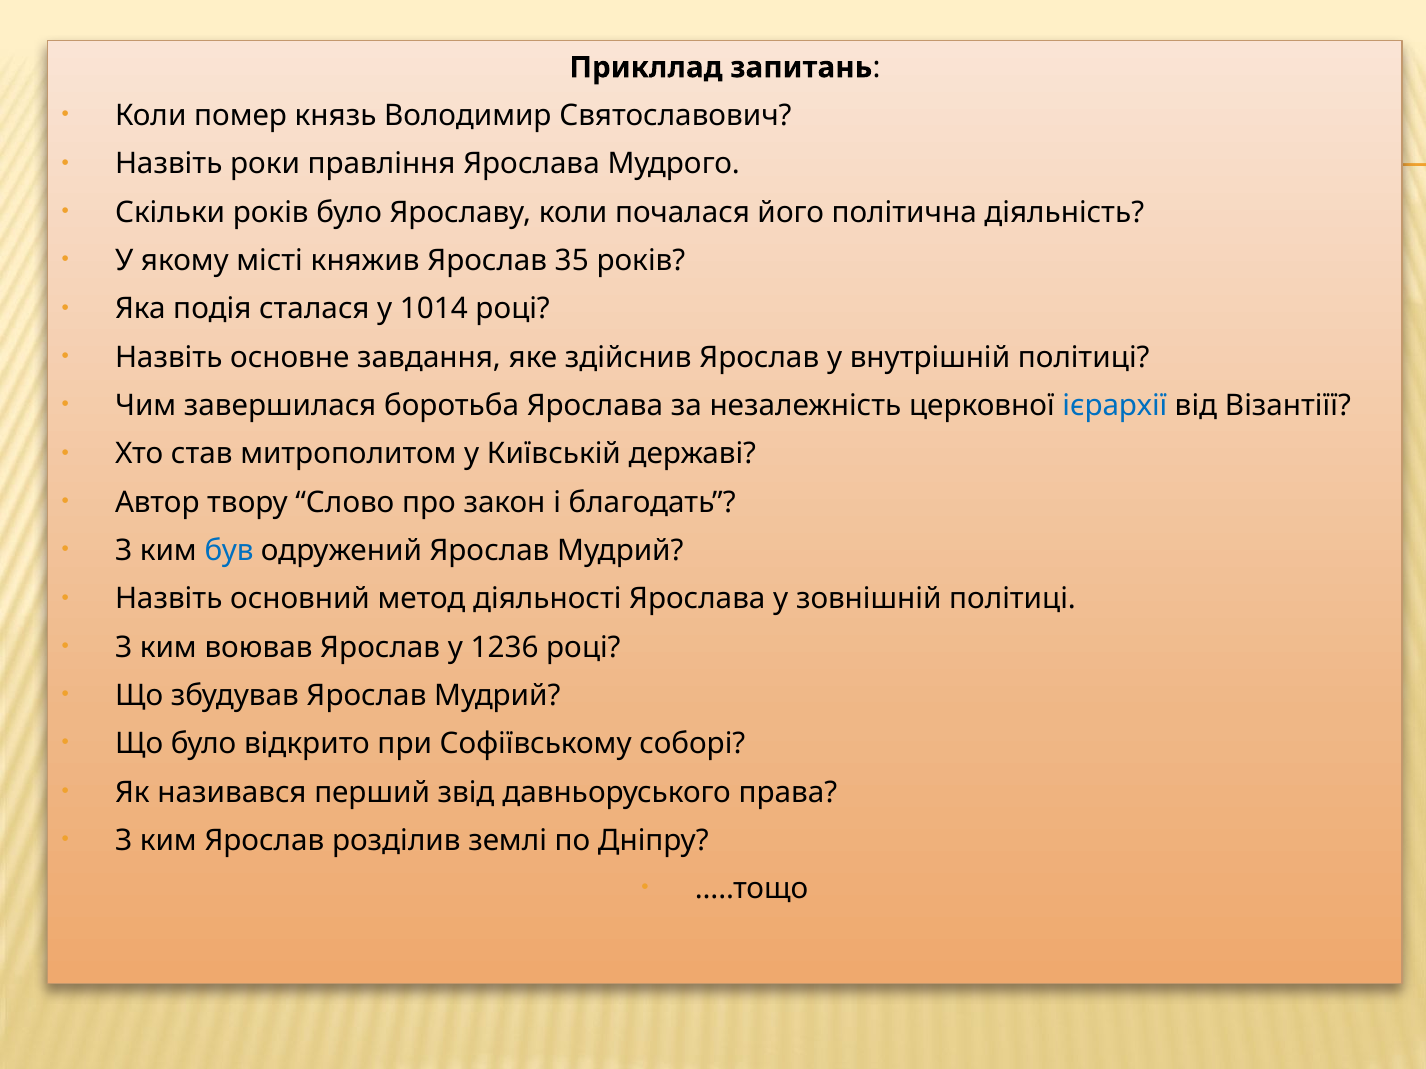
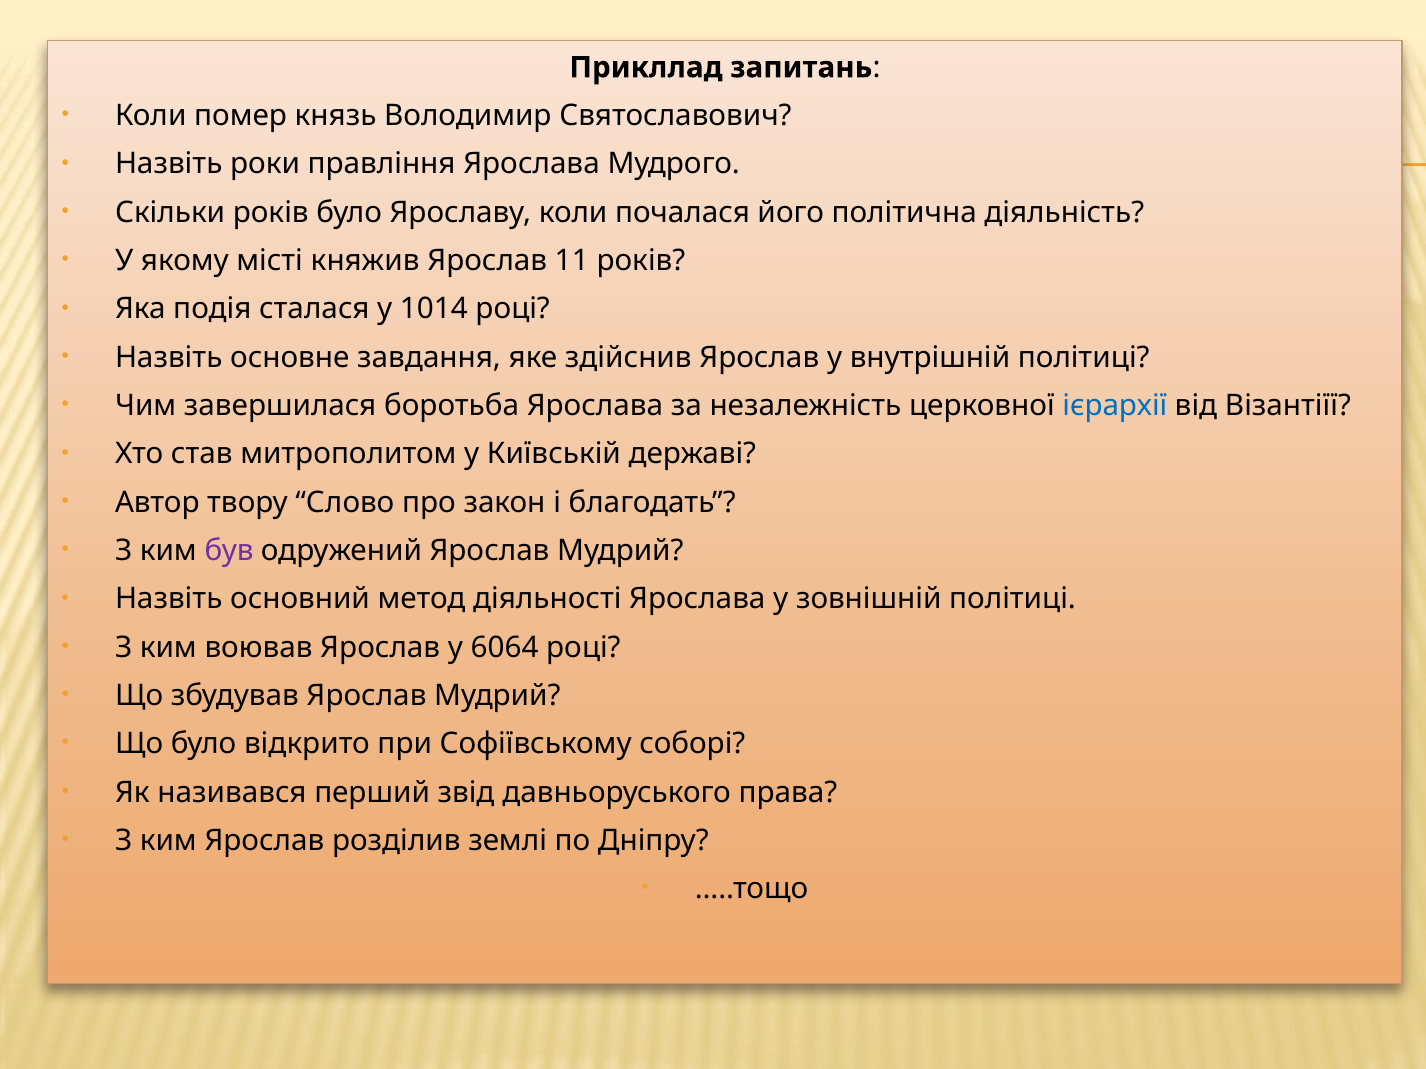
35: 35 -> 11 (572, 261)
був colour: blue -> purple (229, 551)
1236: 1236 -> 6064 (505, 648)
